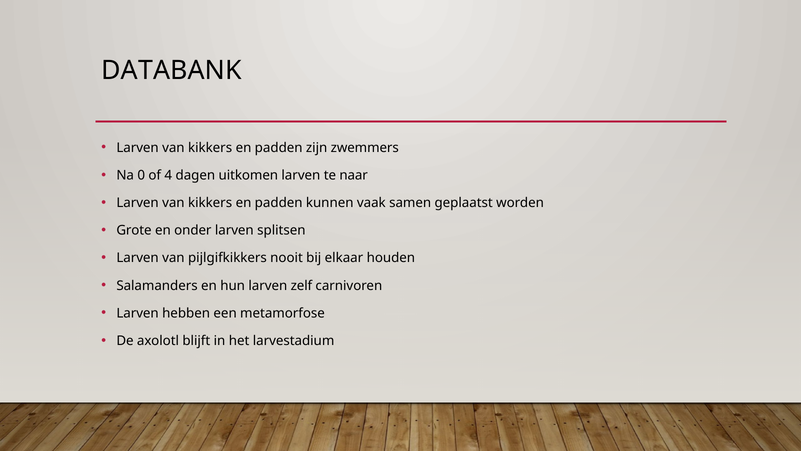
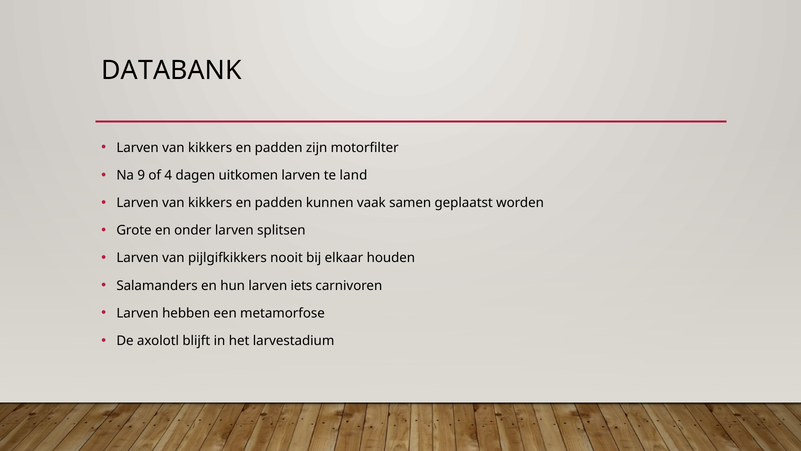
zwemmers: zwemmers -> motorfilter (365, 148)
0: 0 -> 9 (141, 175)
naar: naar -> land (354, 175)
zelf: zelf -> iets (301, 285)
